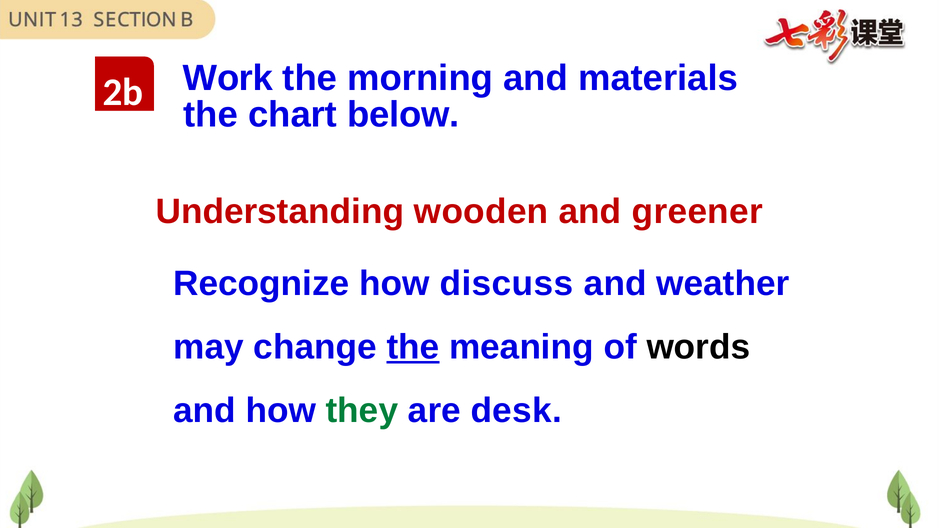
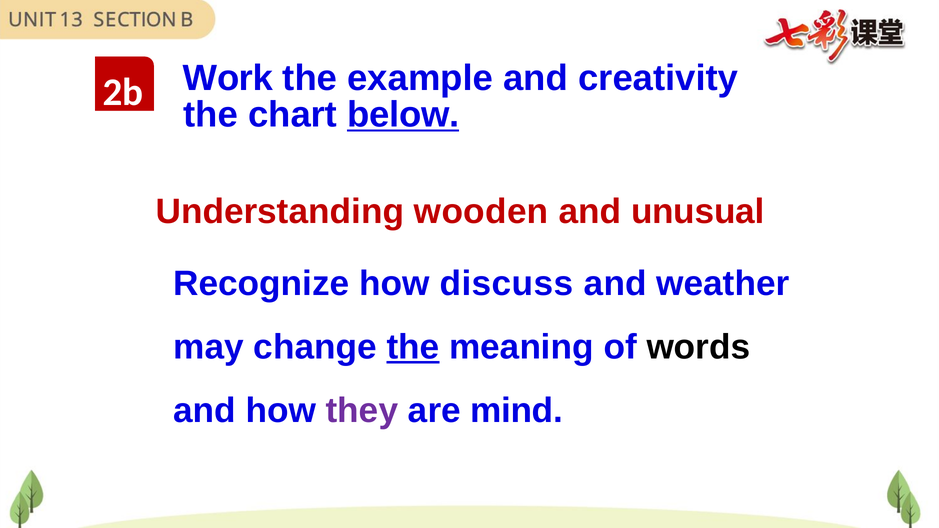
morning: morning -> example (420, 78)
materials: materials -> creativity (658, 78)
below underline: none -> present (403, 115)
greener: greener -> unusual (698, 212)
they colour: green -> purple (362, 411)
desk: desk -> mind (517, 411)
